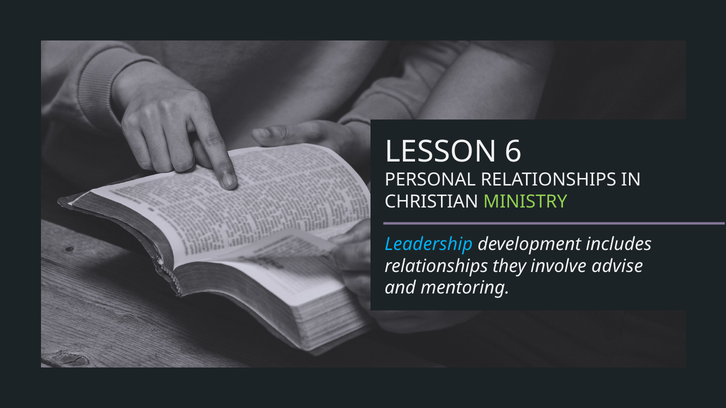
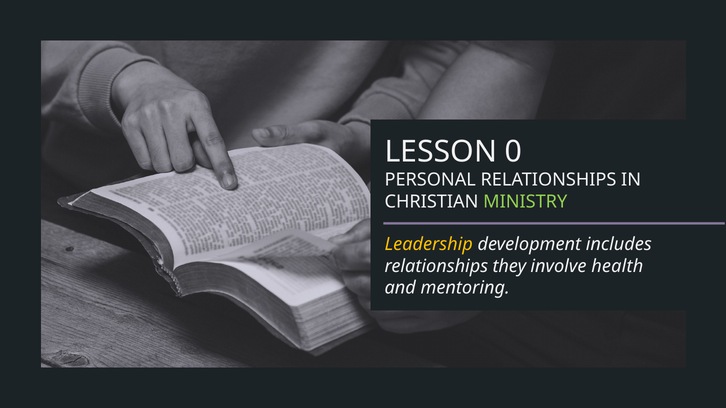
6: 6 -> 0 (514, 152)
Leadership colour: light blue -> yellow (429, 245)
advise: advise -> health (617, 266)
